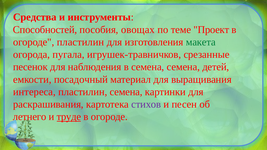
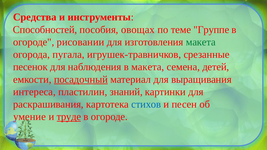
Проект: Проект -> Группе (211, 30)
огороде пластилин: пластилин -> рисовании (80, 42)
в семена: семена -> макета (148, 67)
посадочный underline: none -> present (81, 80)
пластилин семена: семена -> знаний (126, 92)
стихов colour: purple -> blue (146, 104)
летнего: летнего -> умение (30, 117)
